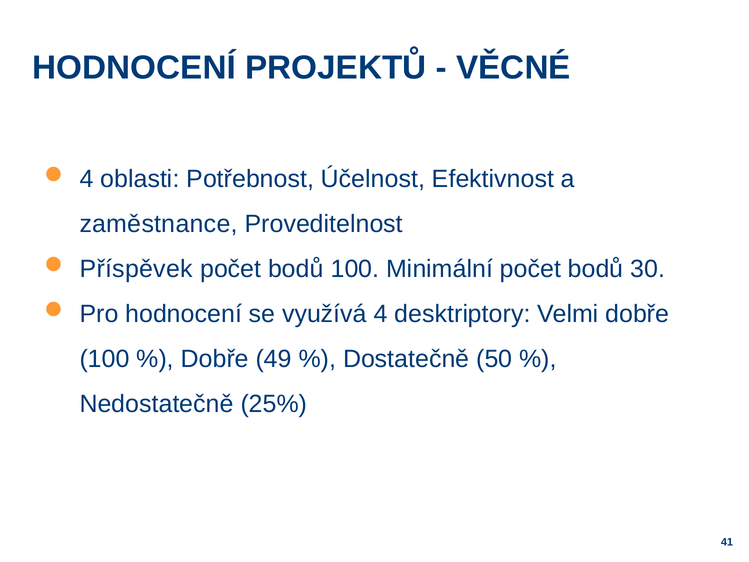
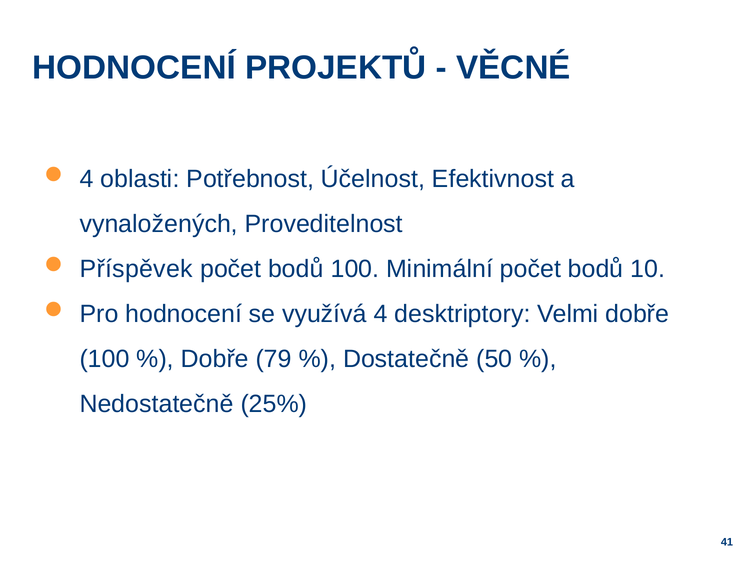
zaměstnance: zaměstnance -> vynaložených (159, 224)
30: 30 -> 10 (648, 269)
49: 49 -> 79 (274, 359)
